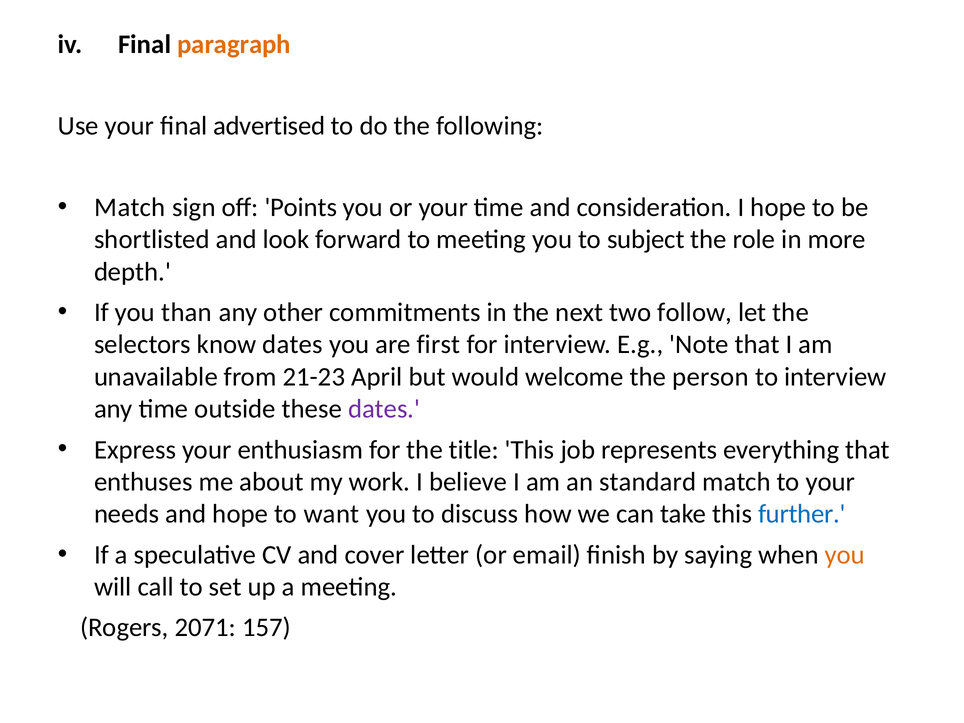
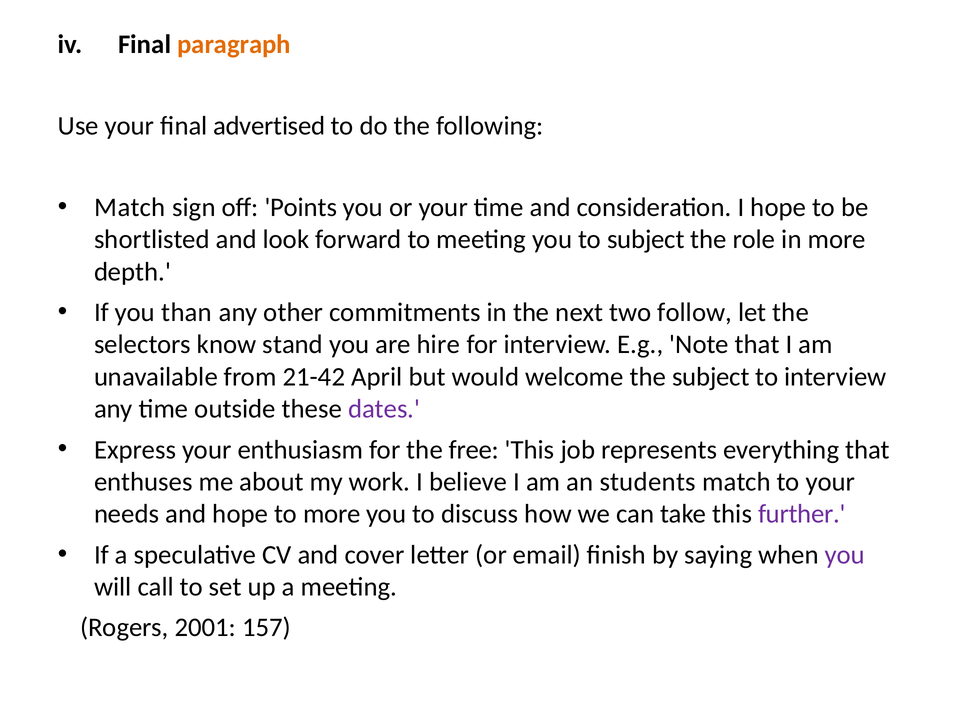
know dates: dates -> stand (293, 345)
first: first -> hire (438, 345)
21-23: 21-23 -> 21-42 (314, 377)
the person: person -> subject (711, 377)
title: title -> free (474, 450)
standard: standard -> students (648, 482)
to want: want -> more (332, 514)
further colour: blue -> purple (802, 514)
you colour: orange -> purple (845, 555)
2071: 2071 -> 2001 (205, 628)
